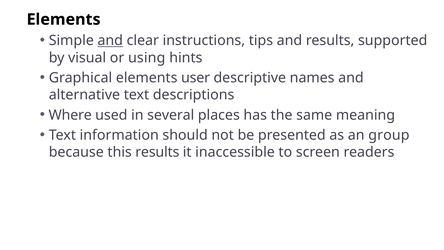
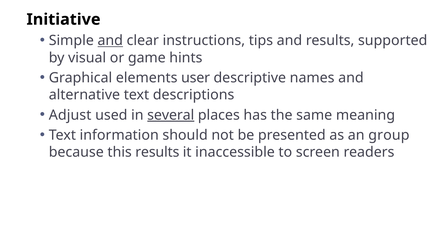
Elements: Elements -> Initiative (64, 19)
using: using -> game (147, 58)
Where: Where -> Adjust (70, 115)
several underline: none -> present (171, 115)
